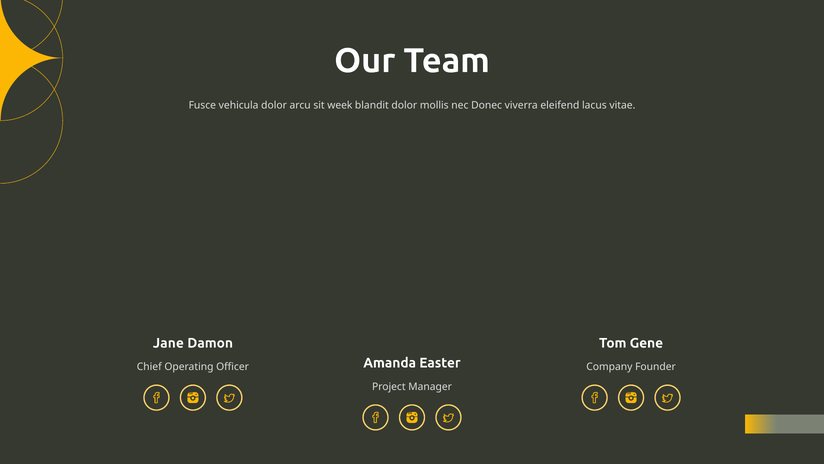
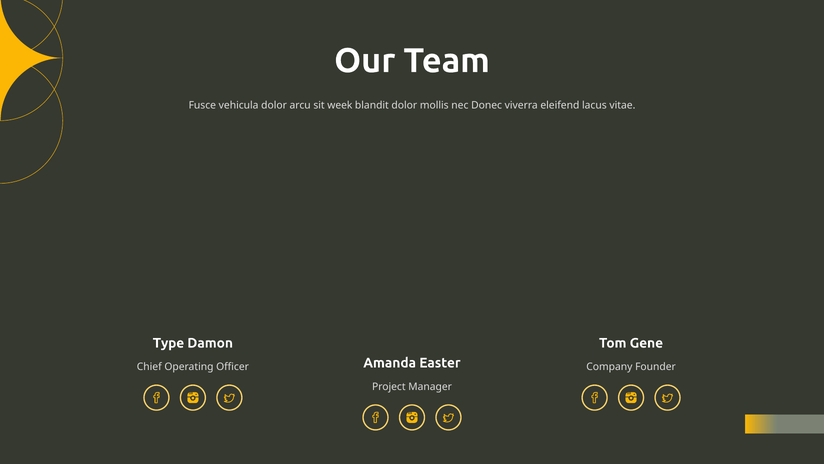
Jane: Jane -> Type (168, 343)
